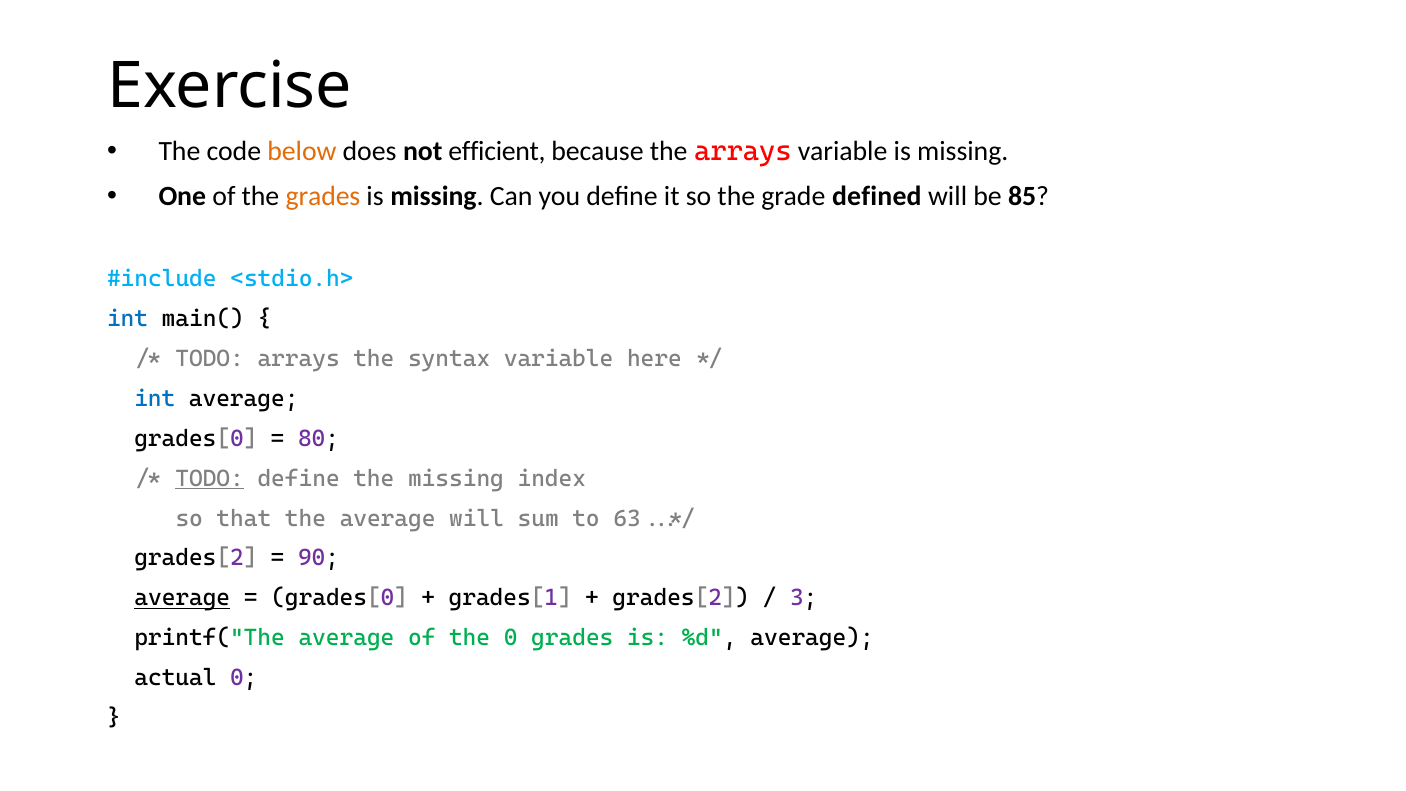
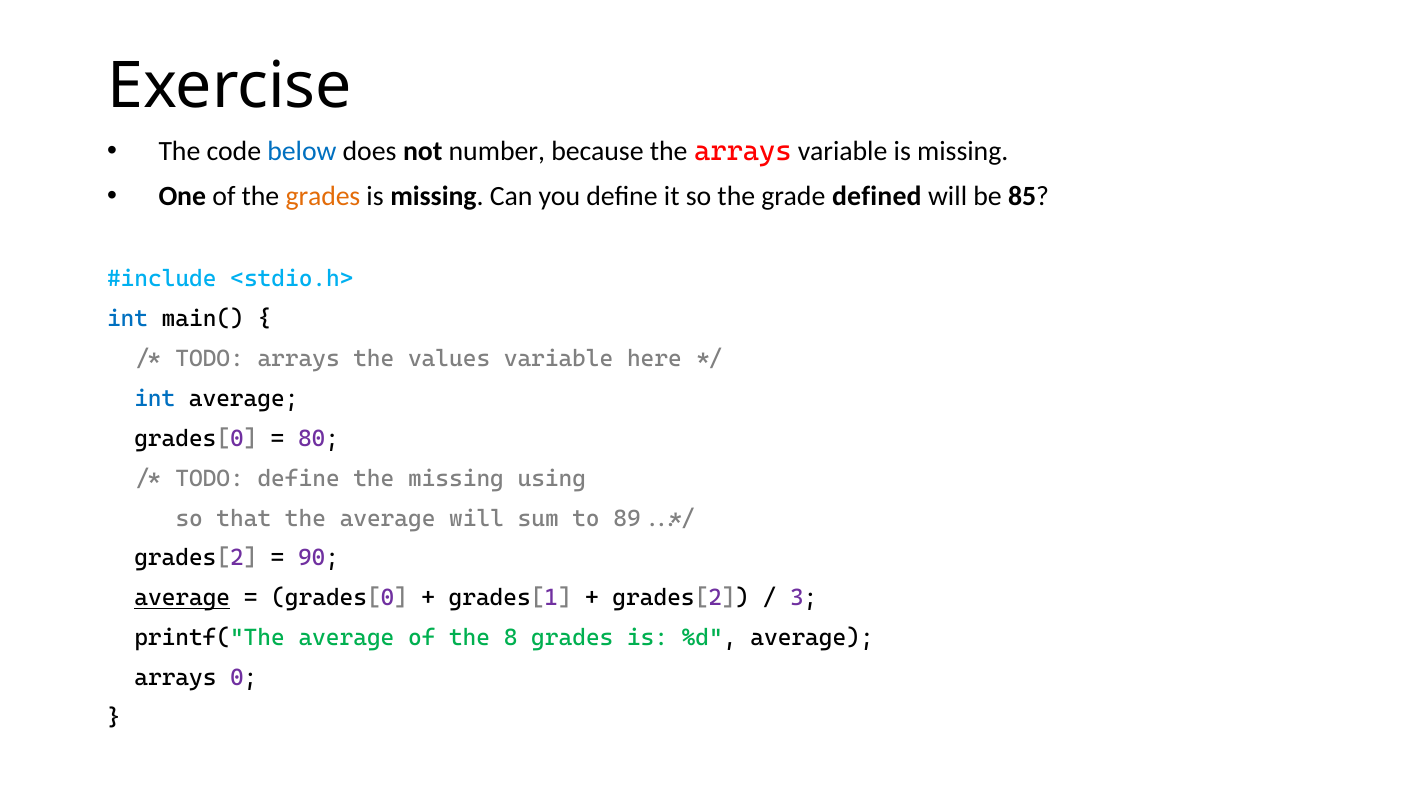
below colour: orange -> blue (302, 152)
efficient: efficient -> number (497, 152)
syntax: syntax -> values (449, 358)
TODO underline: present -> none (210, 478)
index: index -> using (552, 478)
63: 63 -> 89 (634, 518)
the 0: 0 -> 8 (511, 638)
actual: actual -> arrays (175, 678)
